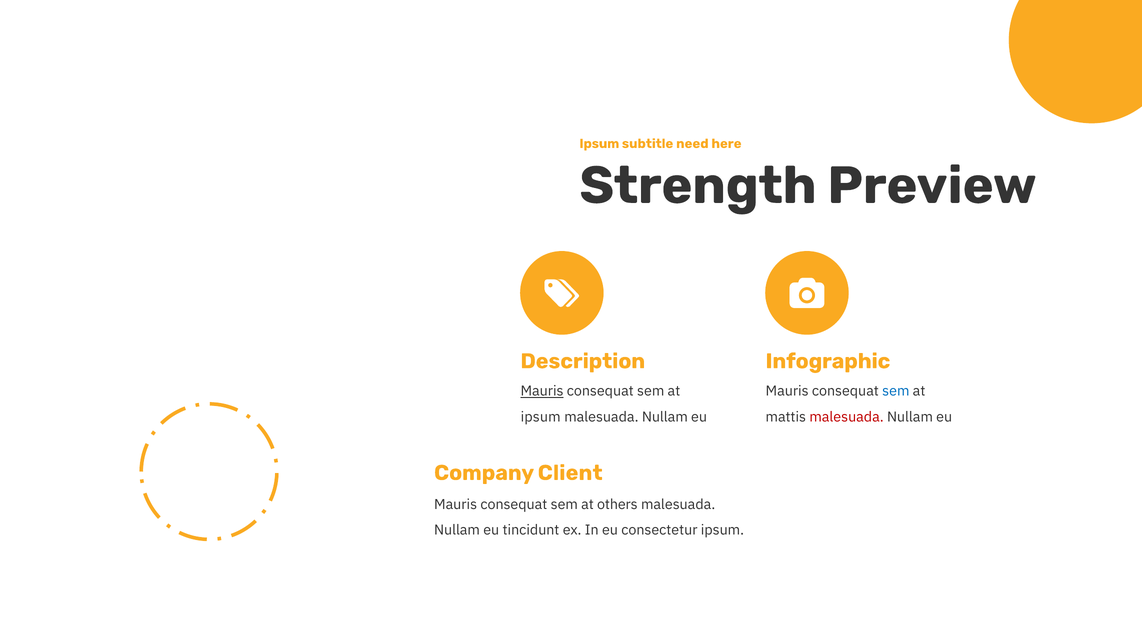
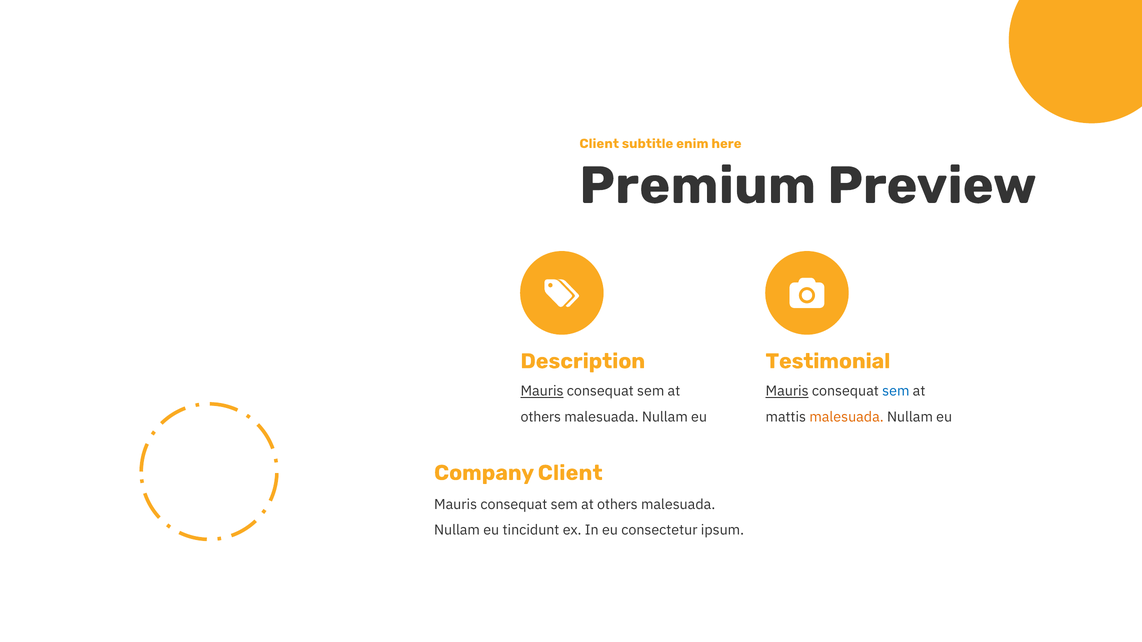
Ipsum: Ipsum -> Client (599, 144)
need: need -> enim (692, 144)
Strength: Strength -> Premium (698, 186)
Infographic: Infographic -> Testimonial (828, 361)
Mauris underline: none -> present (787, 391)
ipsum: ipsum -> others (541, 417)
malesuada colour: red -> orange (847, 417)
